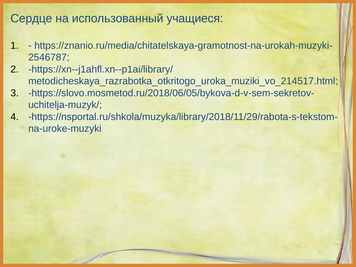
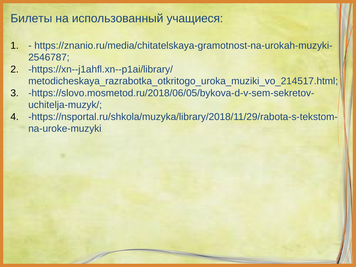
Сердце: Сердце -> Билеты (31, 18)
